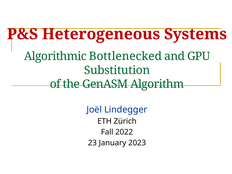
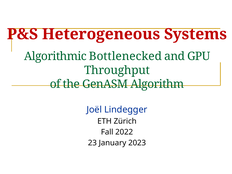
Substitution: Substitution -> Throughput (117, 70)
